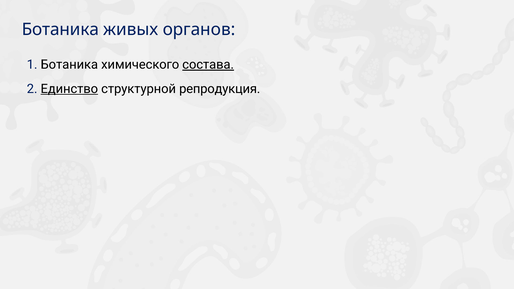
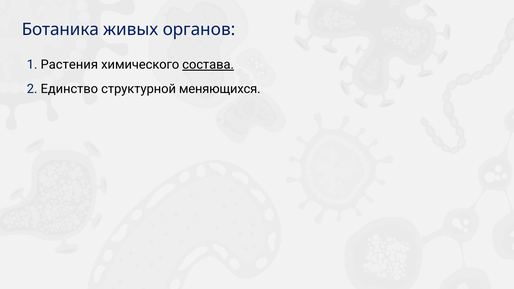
1 Ботаника: Ботаника -> Растения (69, 65)
Единство underline: present -> none (69, 89)
репродукция: репродукция -> меняющихся (220, 89)
